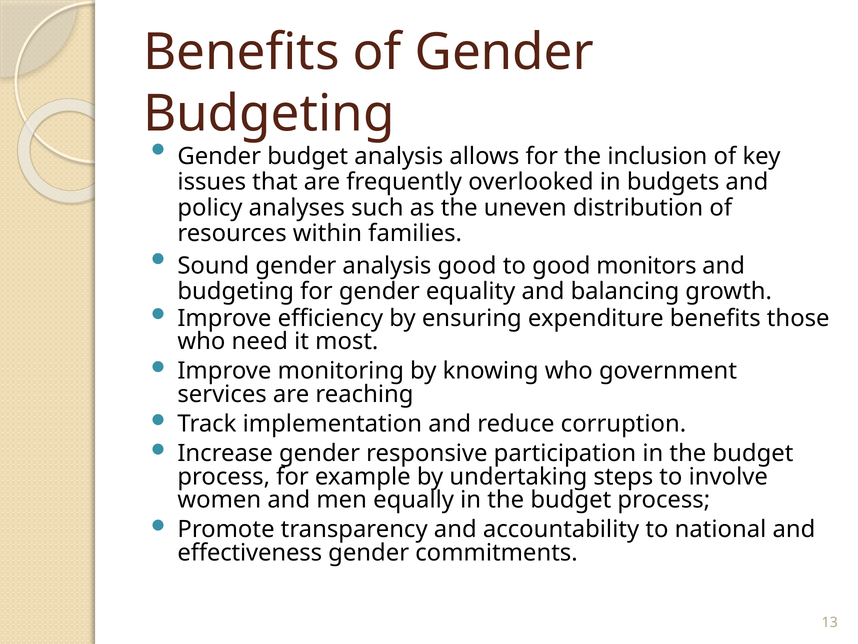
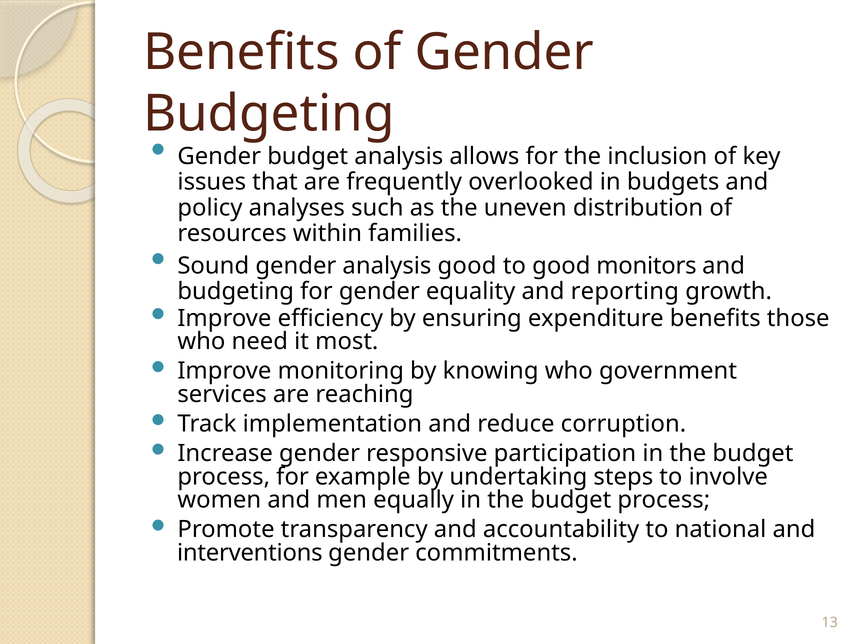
balancing: balancing -> reporting (625, 291)
effectiveness: effectiveness -> interventions (250, 552)
